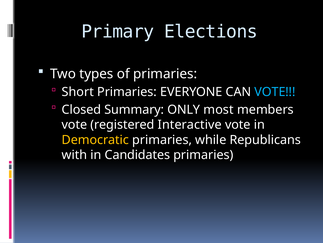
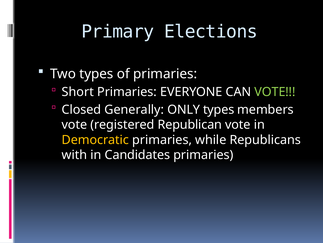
VOTE colour: light blue -> light green (275, 92)
Summary: Summary -> Generally (134, 109)
ONLY most: most -> types (219, 109)
Interactive: Interactive -> Republican (190, 124)
